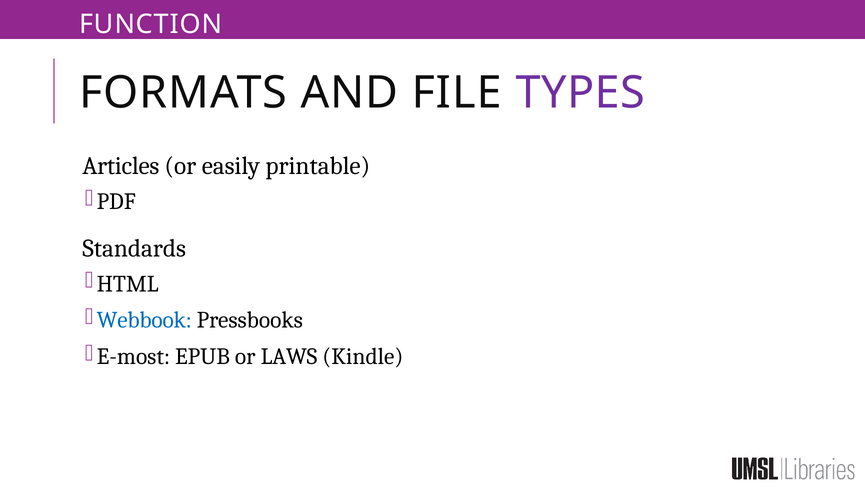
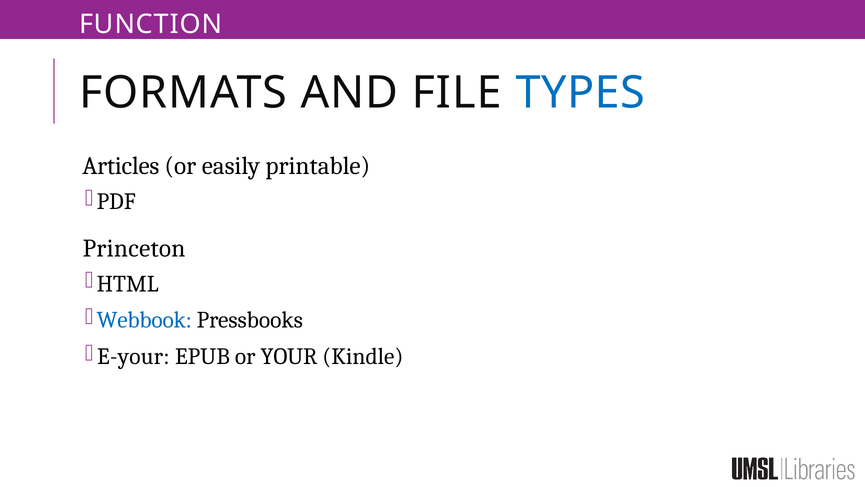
TYPES colour: purple -> blue (580, 93)
Standards: Standards -> Princeton (134, 248)
E-most: E-most -> E-your (133, 356)
LAWS: LAWS -> YOUR (289, 356)
